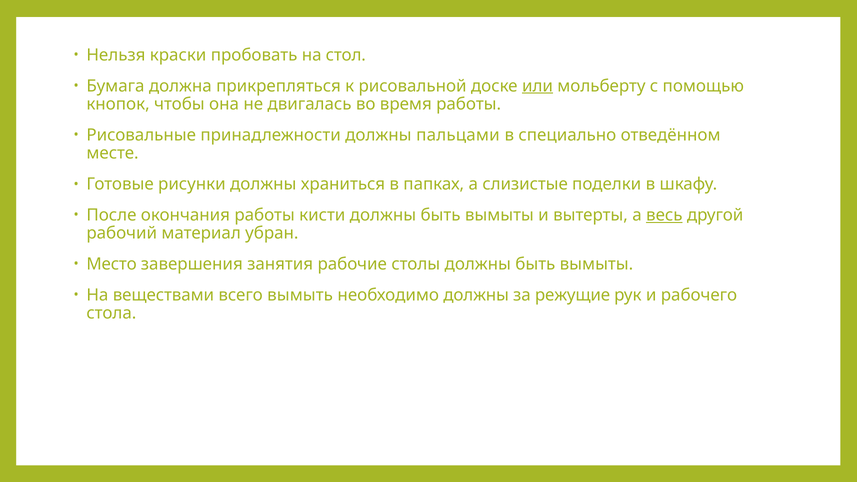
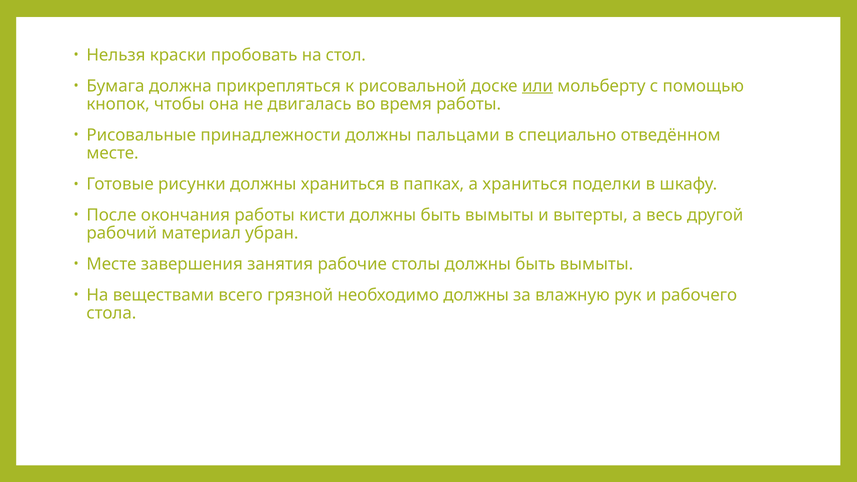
а слизистые: слизистые -> храниться (525, 184)
весь underline: present -> none (664, 215)
Место: Место -> Месте (112, 264)
вымыть: вымыть -> грязной (300, 295)
режущие: режущие -> влажную (572, 295)
